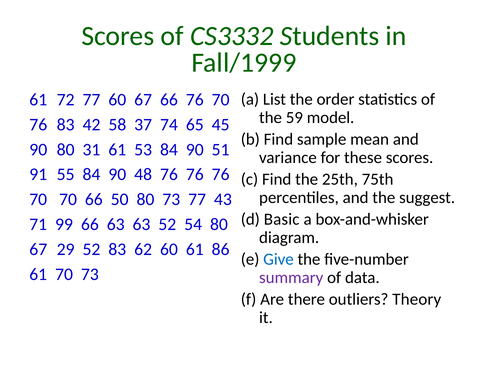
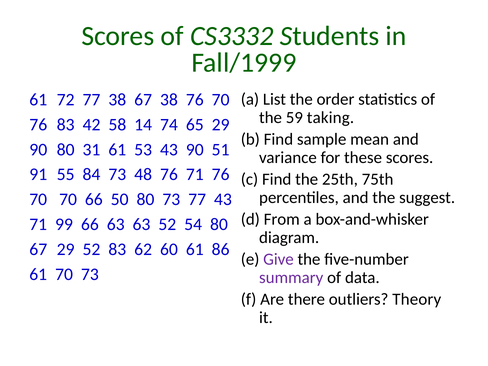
77 60: 60 -> 38 (117, 100)
67 66: 66 -> 38 (169, 100)
model: model -> taking (330, 117)
37: 37 -> 14 (143, 125)
65 45: 45 -> 29 (221, 125)
53 84: 84 -> 43 (169, 150)
55 84 90: 90 -> 73 (117, 174)
48 76 76: 76 -> 71 (195, 174)
Basic: Basic -> From (282, 219)
Give colour: blue -> purple (278, 259)
